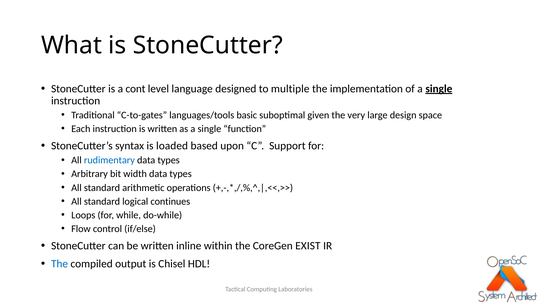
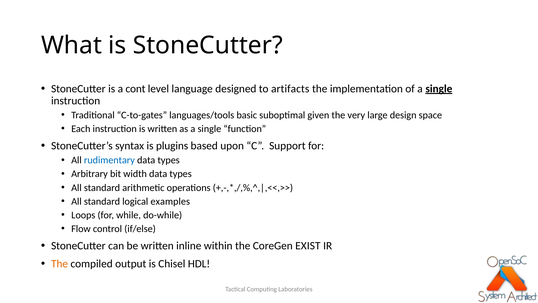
multiple: multiple -> artifacts (290, 89)
loaded: loaded -> plugins (172, 146)
continues: continues -> examples (170, 201)
The colour: blue -> orange (60, 263)
